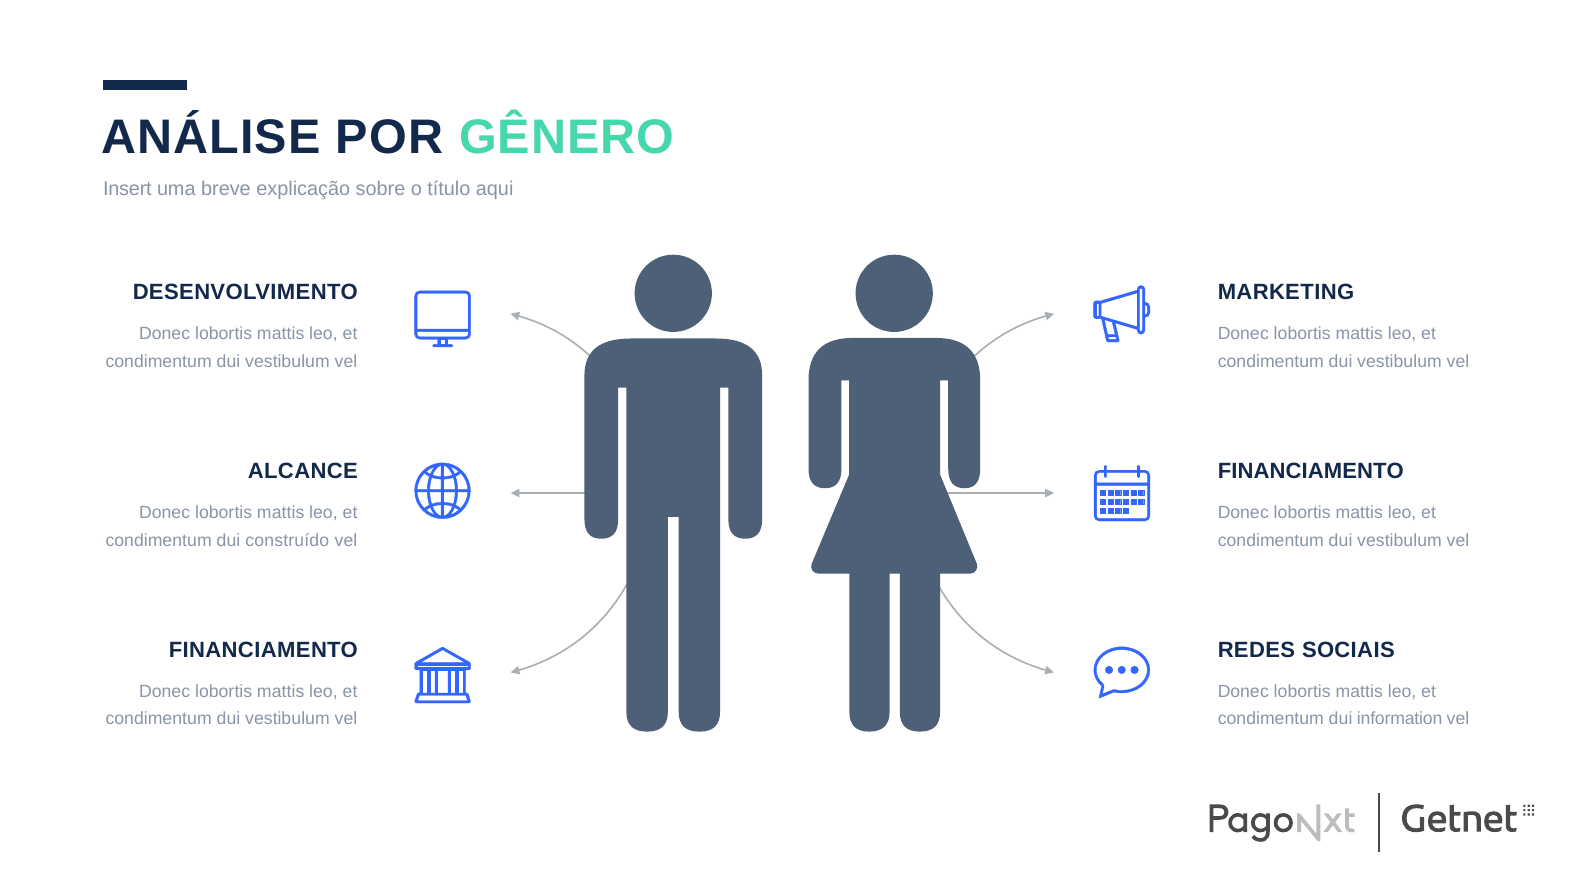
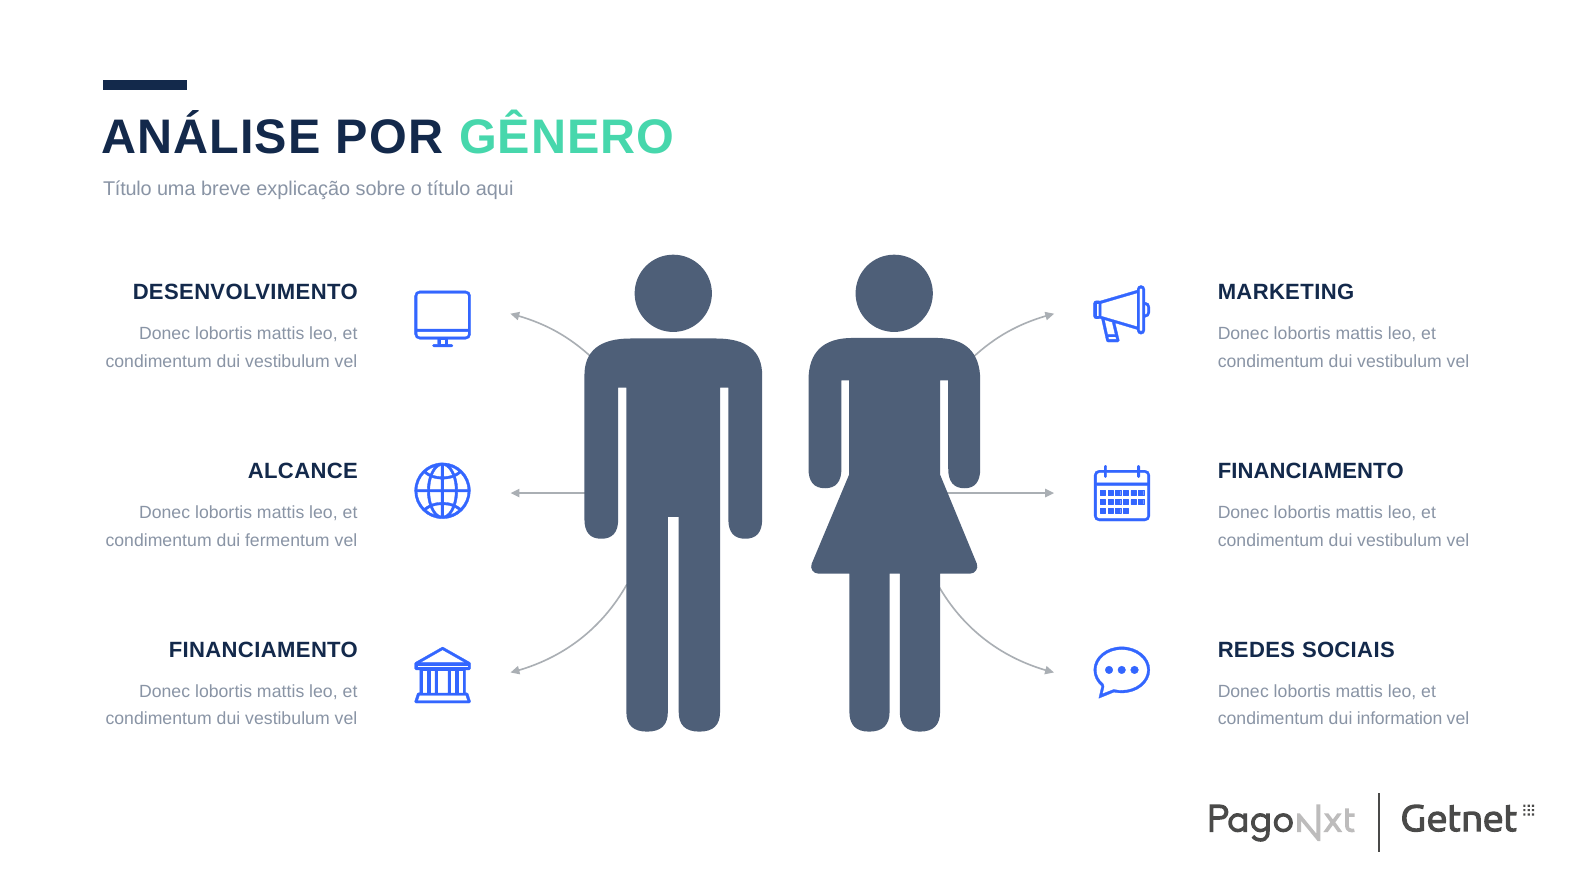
Insert: Insert -> Título (127, 189)
construído: construído -> fermentum (287, 540)
